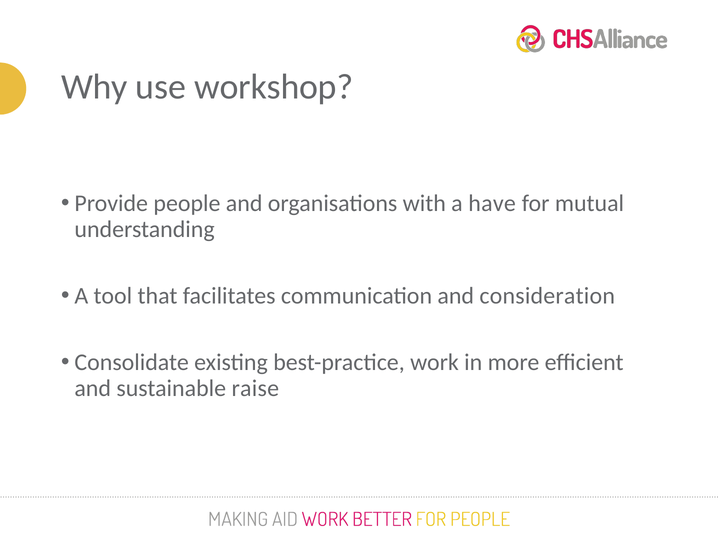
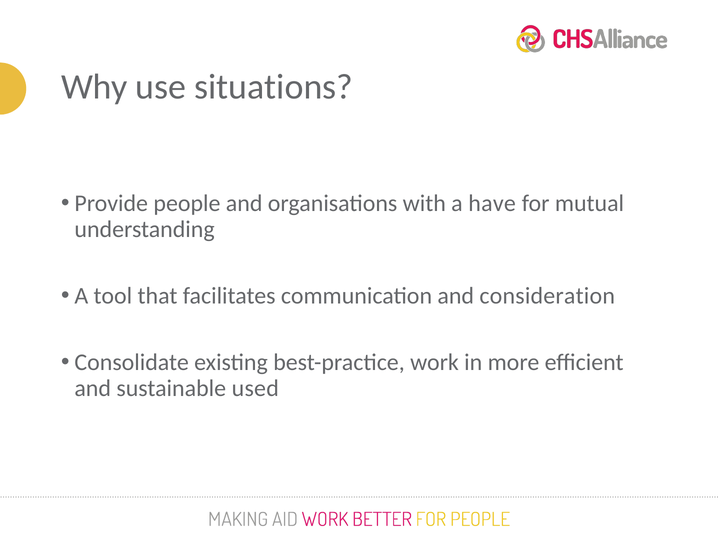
workshop: workshop -> situations (274, 87)
raise: raise -> used (255, 389)
